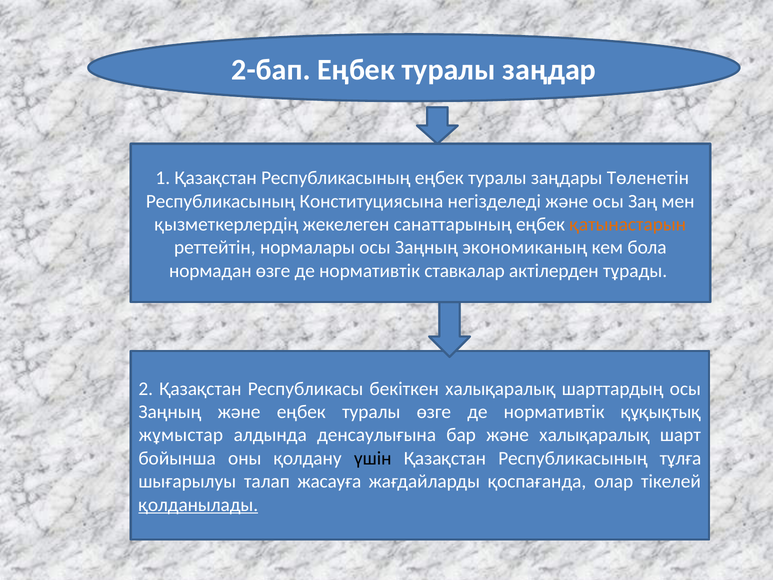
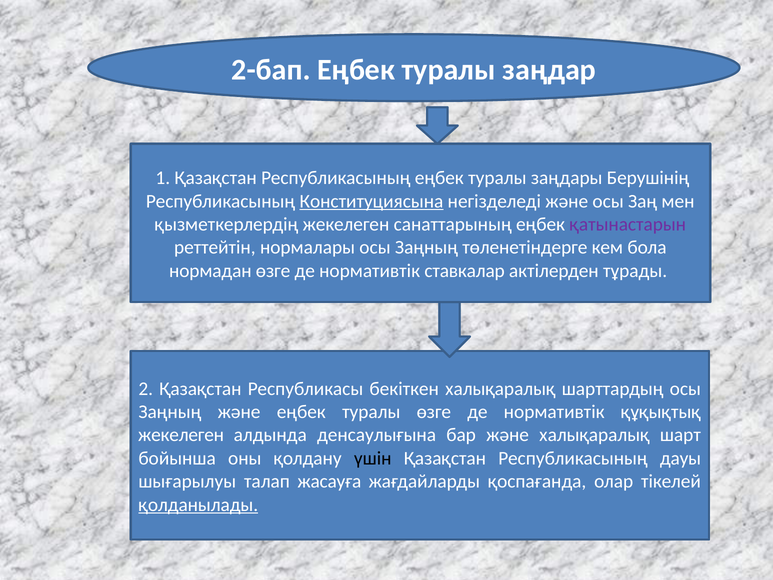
Төленетін: Төленетін -> Берушiнiң (648, 178)
Конституциясына underline: none -> present (371, 201)
қатынастарын colour: orange -> purple (628, 224)
экономиканың: экономиканың -> төленетіндерге (525, 247)
жұмыстар: жұмыстар -> жекелеген (181, 435)
тұлға: тұлға -> дауы (680, 458)
